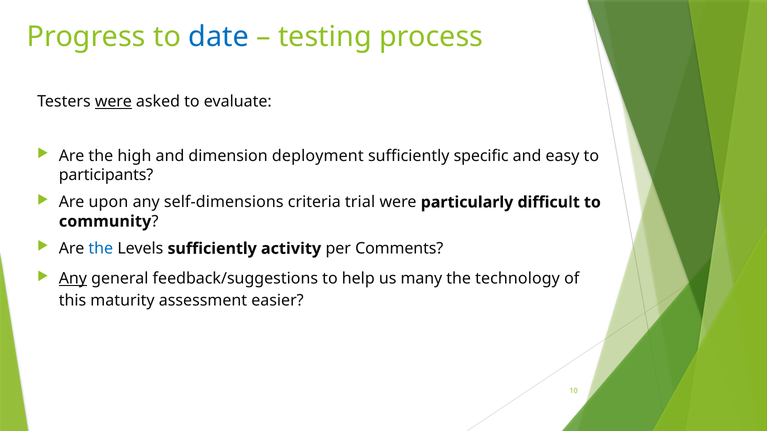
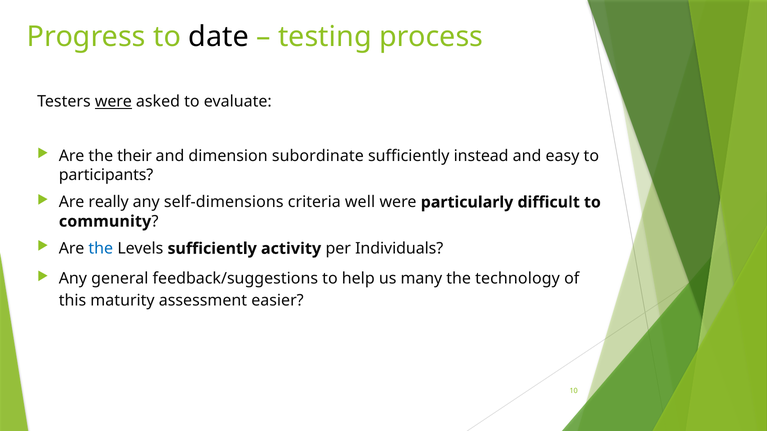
date colour: blue -> black (219, 37)
high: high -> their (135, 156)
deployment: deployment -> subordinate (318, 156)
specific: specific -> instead (481, 156)
upon: upon -> really (109, 202)
trial: trial -> well (360, 202)
Comments: Comments -> Individuals (399, 249)
Any underline: present -> none (73, 279)
